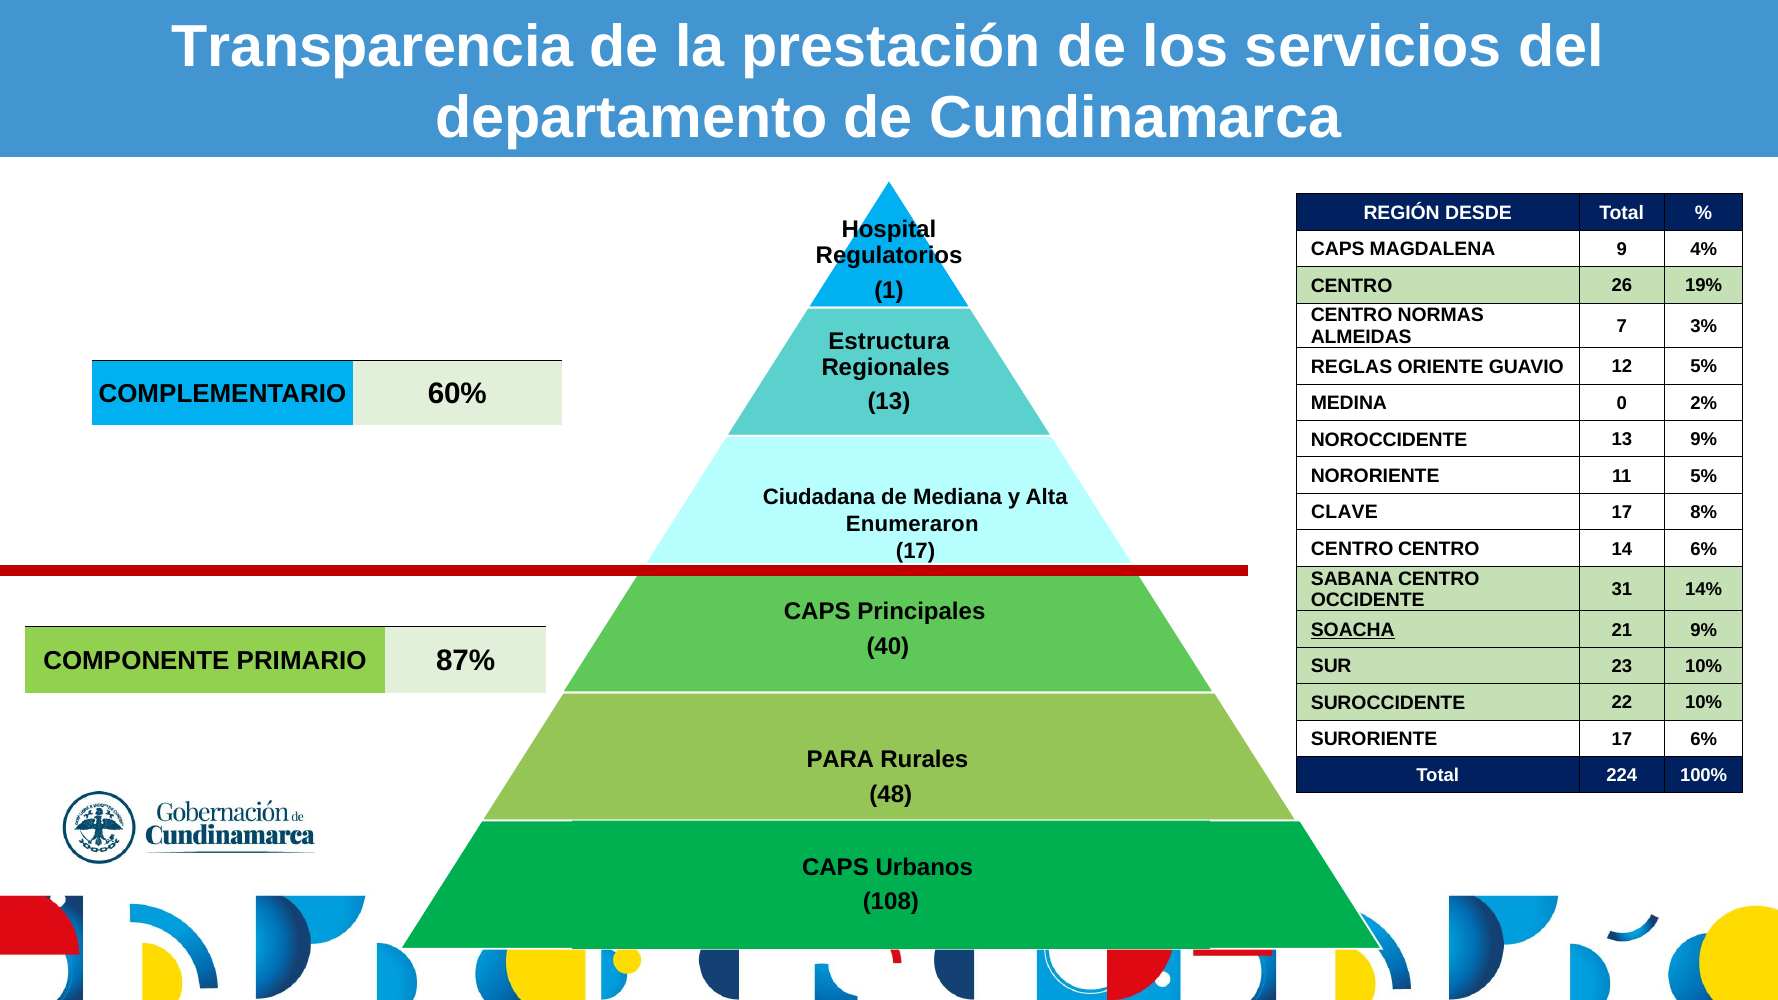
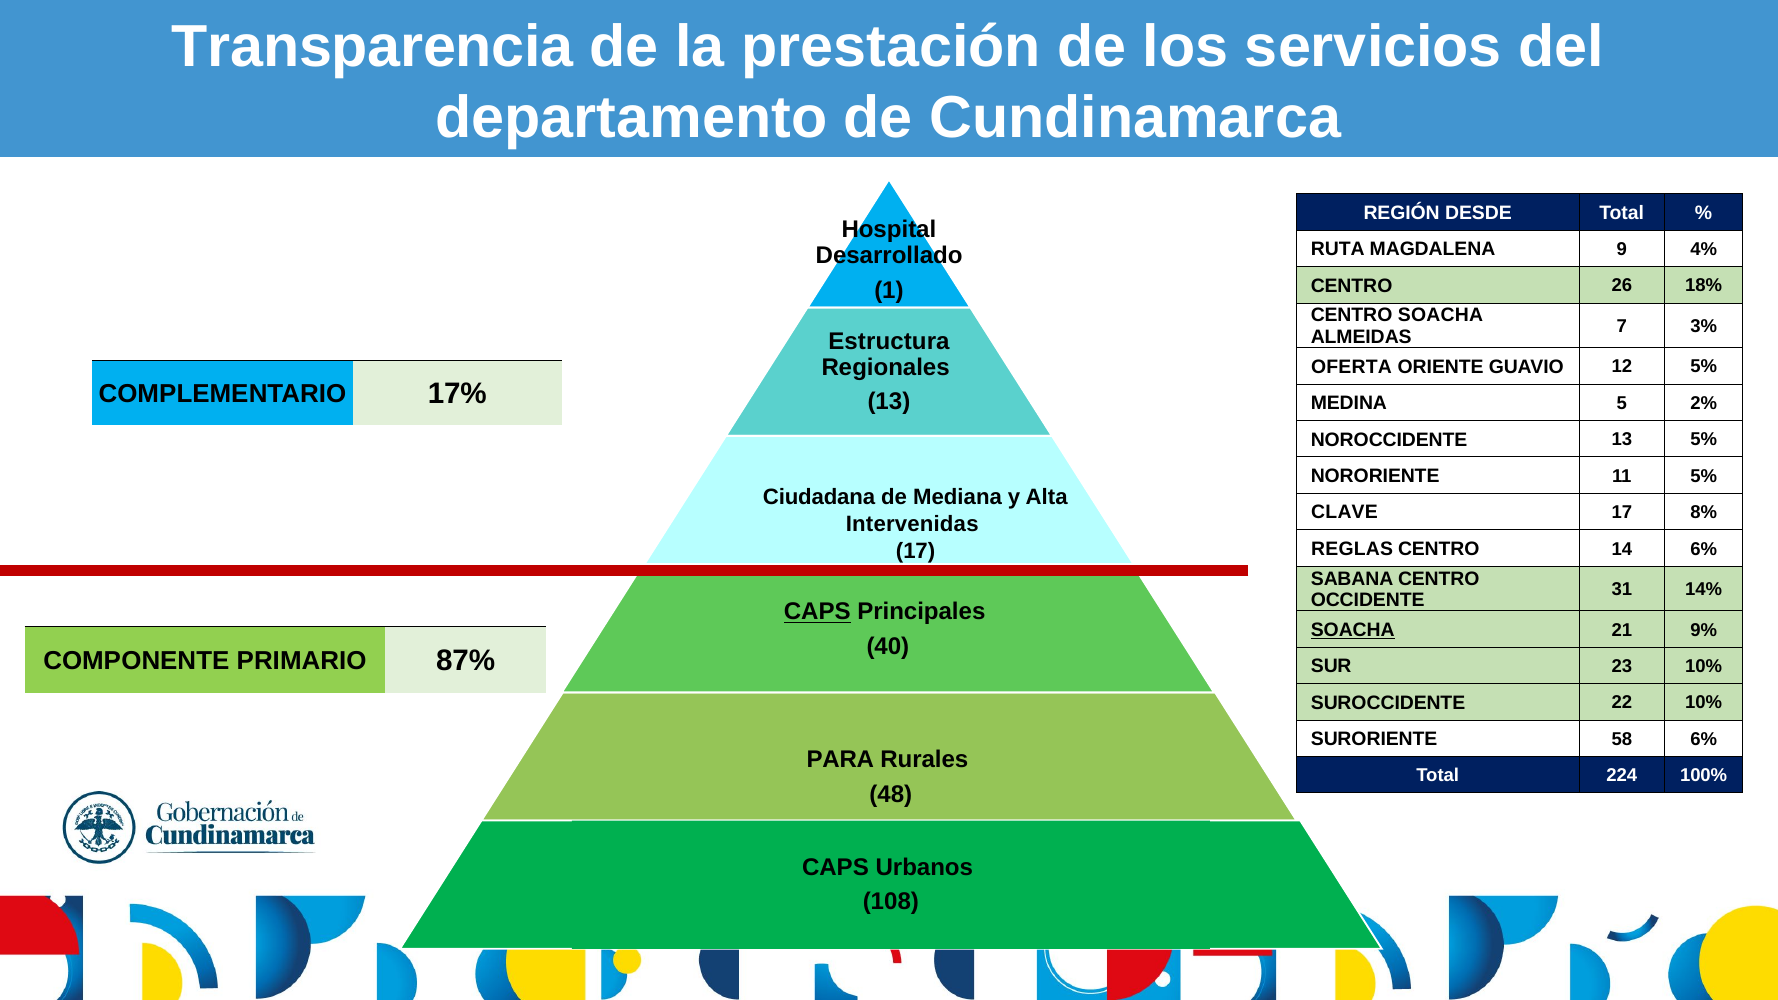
CAPS: CAPS -> RUTA (1338, 249)
Regulatorios: Regulatorios -> Desarrollado (889, 256)
19%: 19% -> 18% (1704, 286)
CENTRO NORMAS: NORMAS -> SOACHA (1441, 316)
REGLAS: REGLAS -> OFERTA (1352, 367)
60%: 60% -> 17% (457, 394)
0: 0 -> 5 (1622, 403)
13 9%: 9% -> 5% (1704, 440)
Enumeraron: Enumeraron -> Intervenidas (912, 524)
CENTRO: CENTRO -> REGLAS (1352, 549)
CAPS underline: none -> present (817, 612)
SURORIENTE 17: 17 -> 58 (1622, 739)
